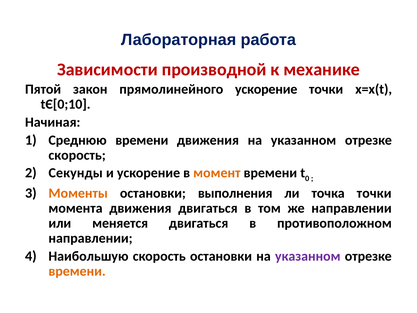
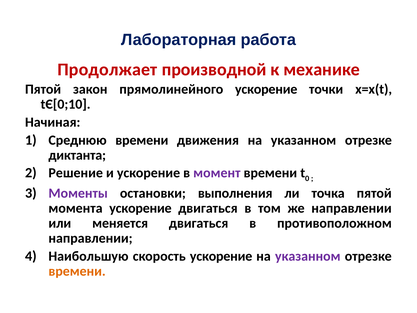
Зависимости: Зависимости -> Продолжает (107, 69)
скорость: скорость -> диктанта (77, 155)
Секунды: Секунды -> Решение (76, 173)
момент colour: orange -> purple (217, 173)
Моменты colour: orange -> purple (78, 193)
точка точки: точки -> пятой (374, 193)
момента движения: движения -> ускорение (140, 208)
скорость остановки: остановки -> ускорение (221, 256)
